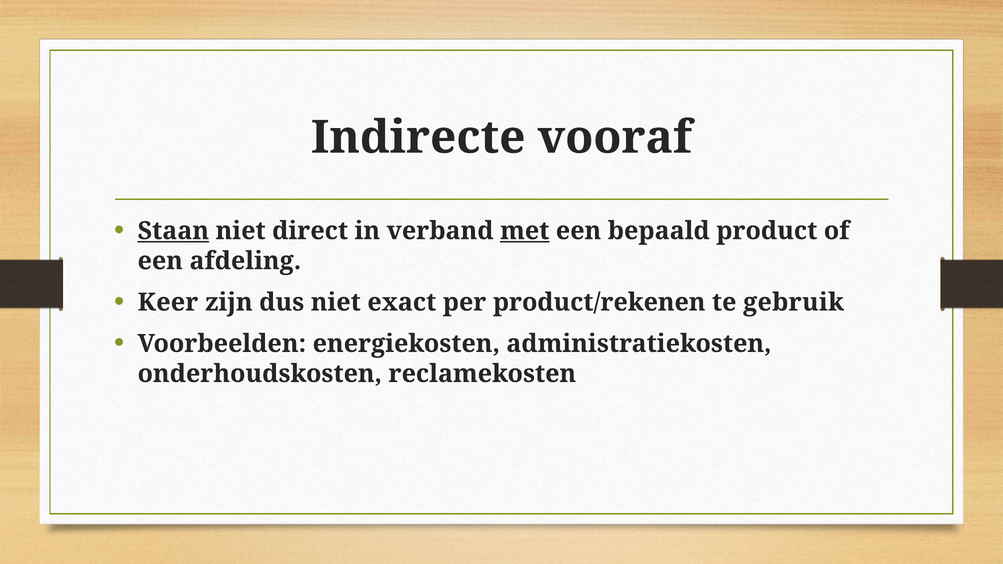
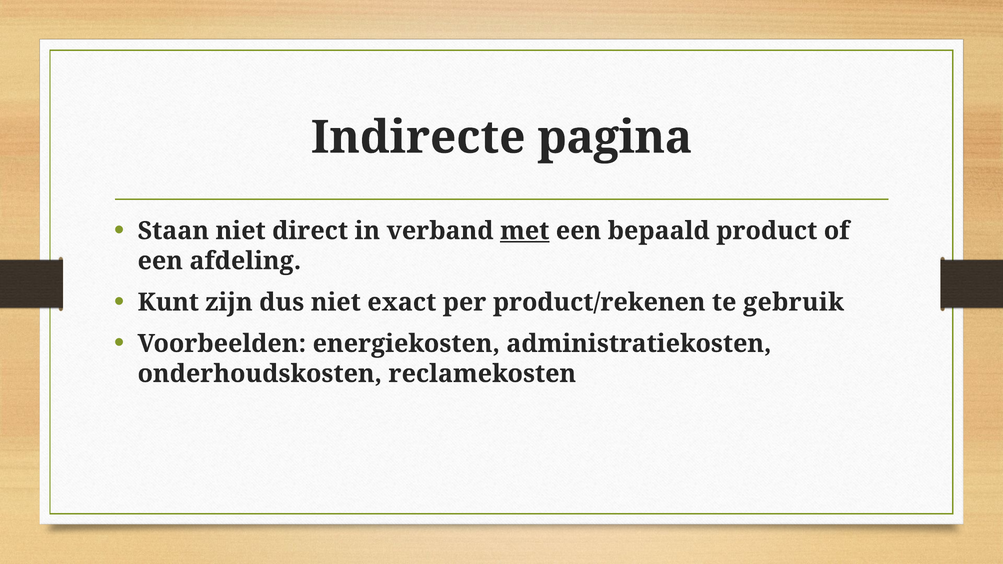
vooraf: vooraf -> pagina (615, 138)
Staan underline: present -> none (173, 231)
Keer: Keer -> Kunt (168, 302)
